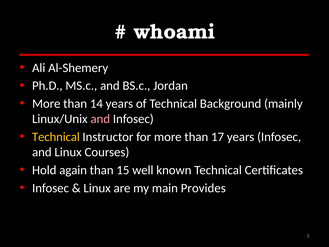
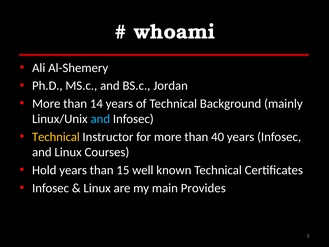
and colour: pink -> light blue (100, 119)
17: 17 -> 40 (218, 137)
Hold again: again -> years (73, 170)
